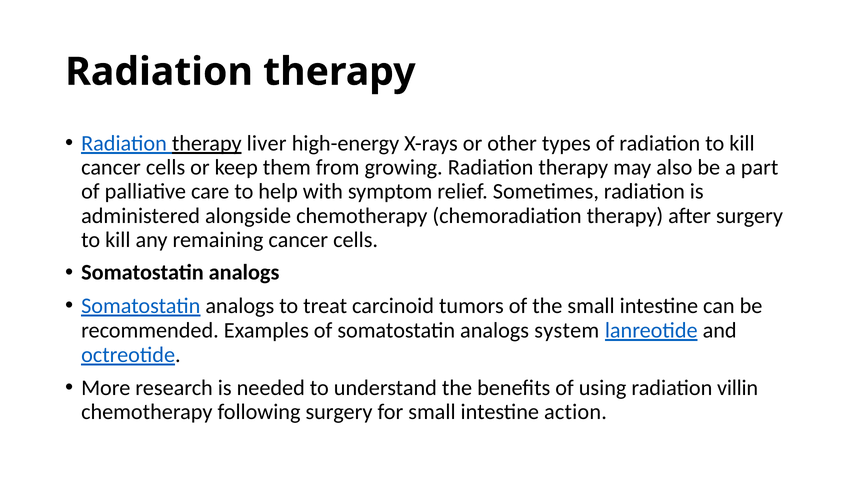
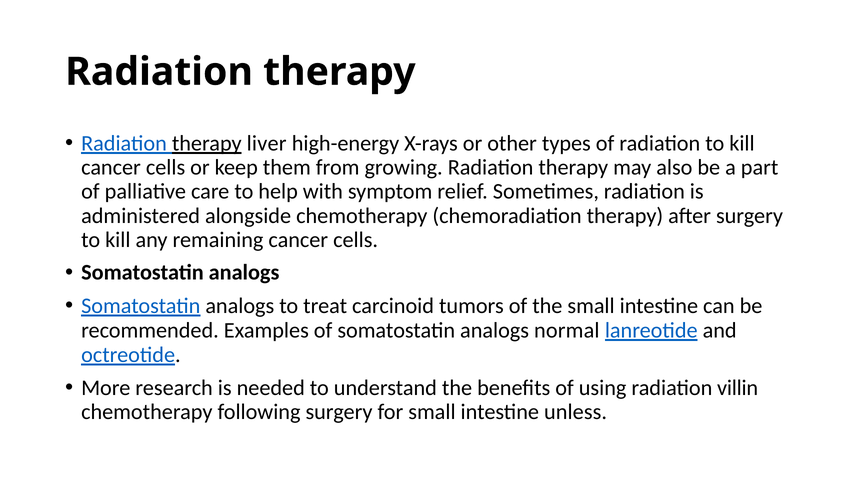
system: system -> normal (567, 330)
action: action -> unless (576, 412)
